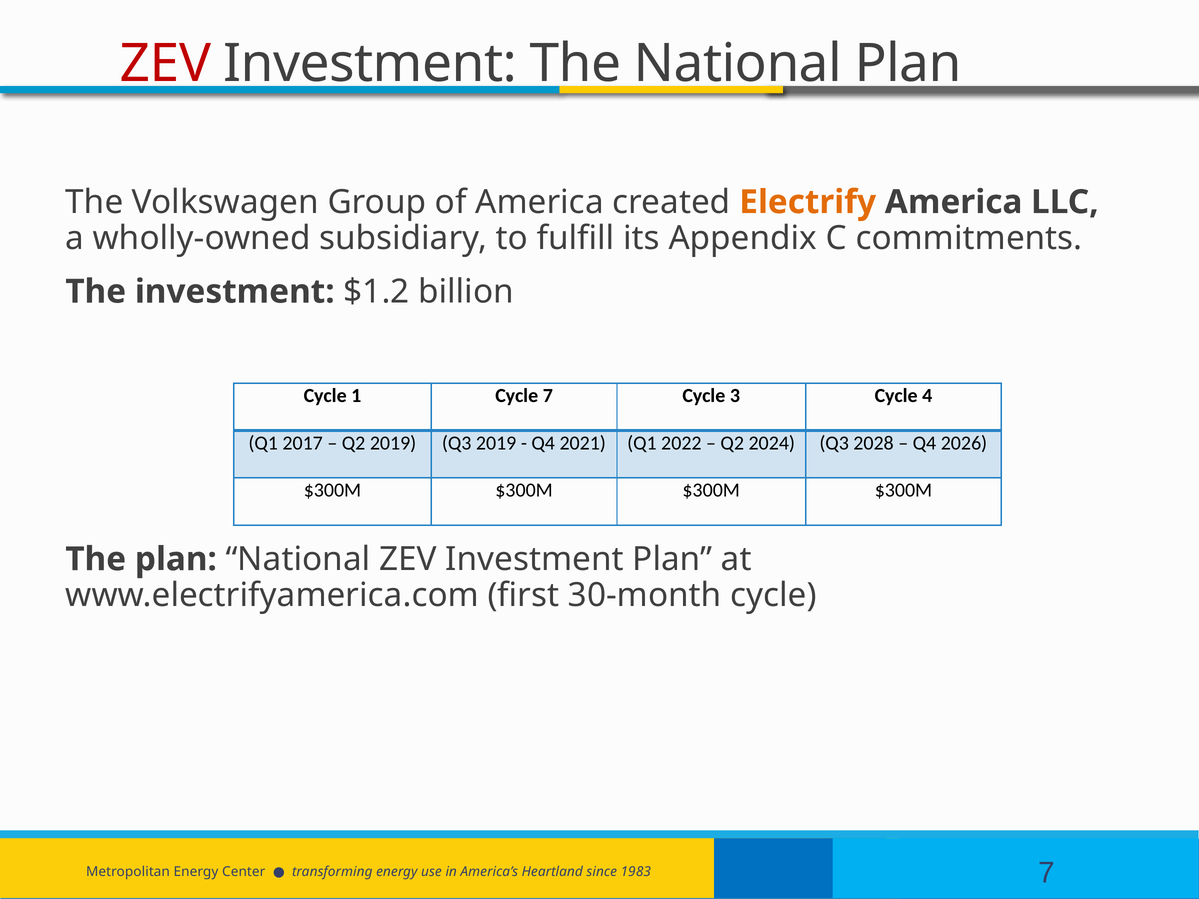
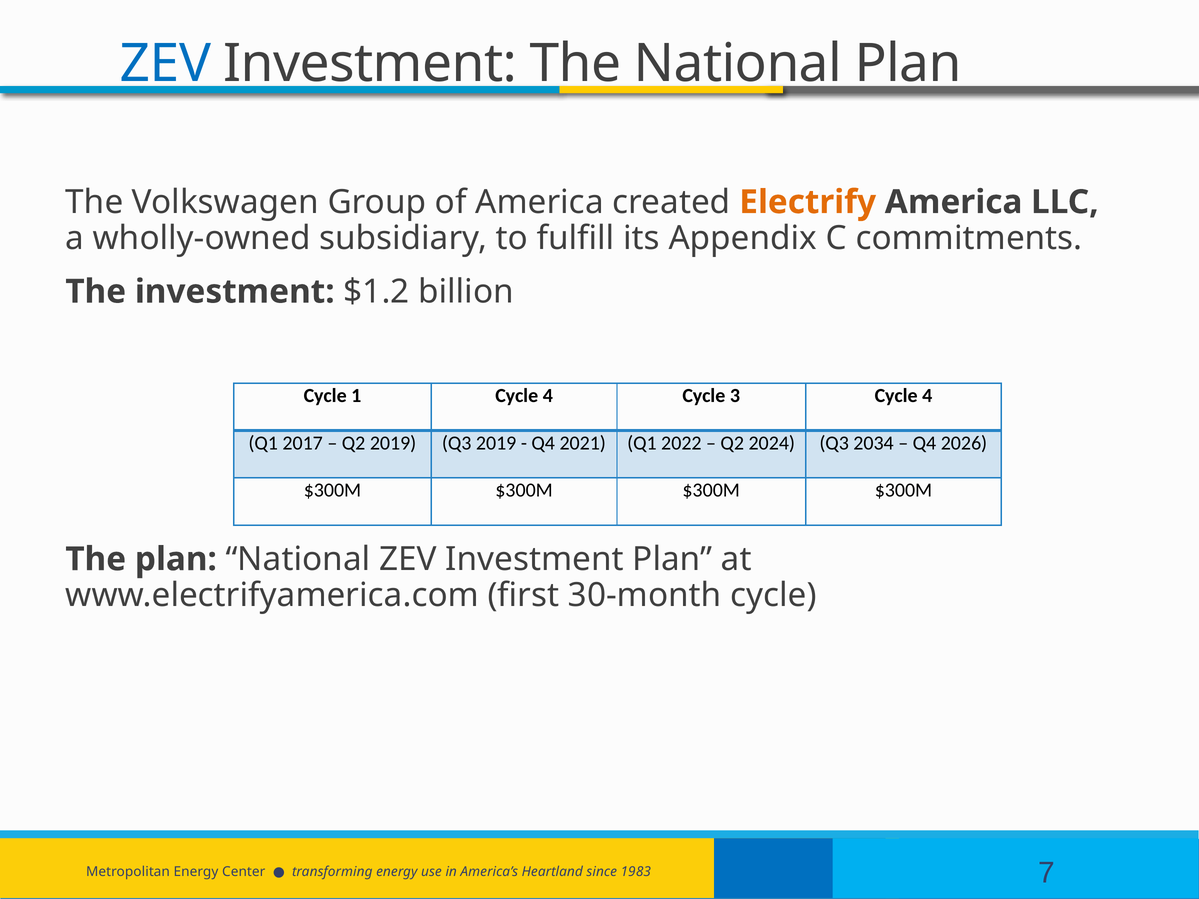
ZEV colour: red -> blue (166, 64)
1 Cycle 7: 7 -> 4 (548, 396)
2028: 2028 -> 2034 (874, 443)
